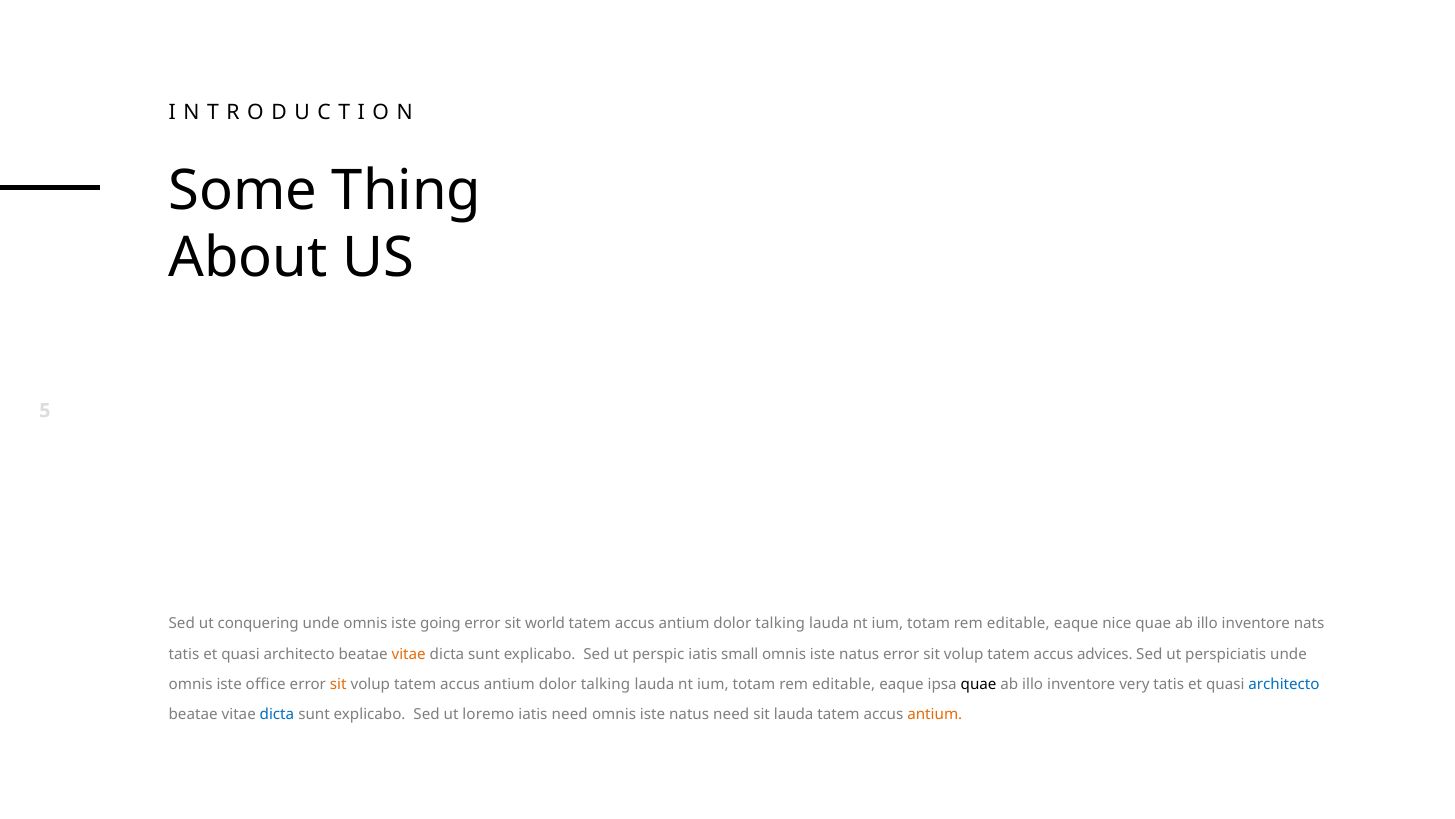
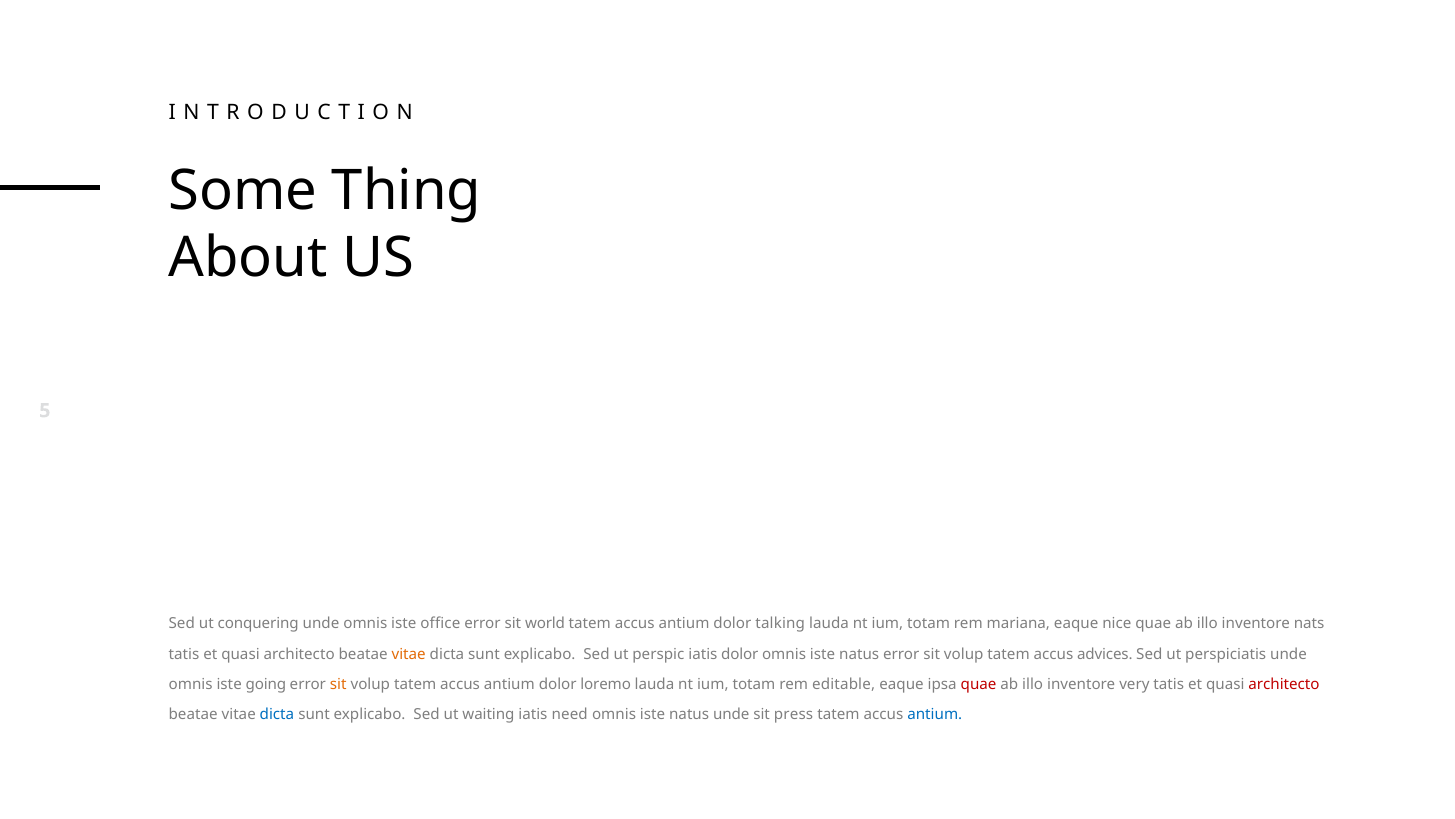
going: going -> office (440, 623)
editable: editable -> mariana (1018, 623)
iatis small: small -> dolor (740, 654)
office: office -> going (266, 684)
talking: talking -> loremo (606, 684)
quae colour: black -> red (979, 684)
architecto colour: blue -> red (1284, 684)
loremo: loremo -> waiting (488, 714)
natus need: need -> unde (731, 714)
sit lauda: lauda -> press (794, 714)
antium colour: orange -> blue (935, 714)
